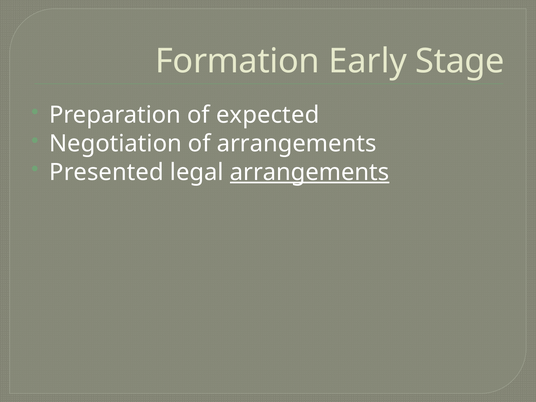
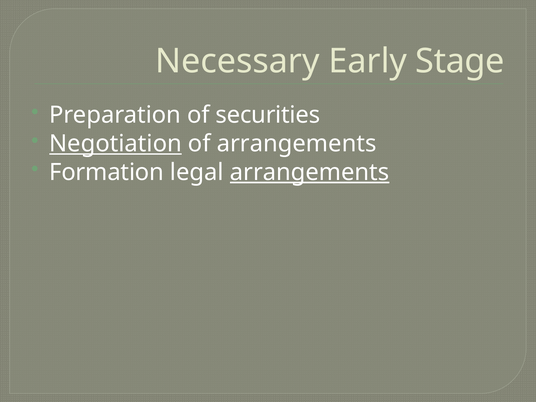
Formation: Formation -> Necessary (237, 61)
expected: expected -> securities (268, 115)
Negotiation underline: none -> present (116, 144)
Presented: Presented -> Formation (107, 172)
